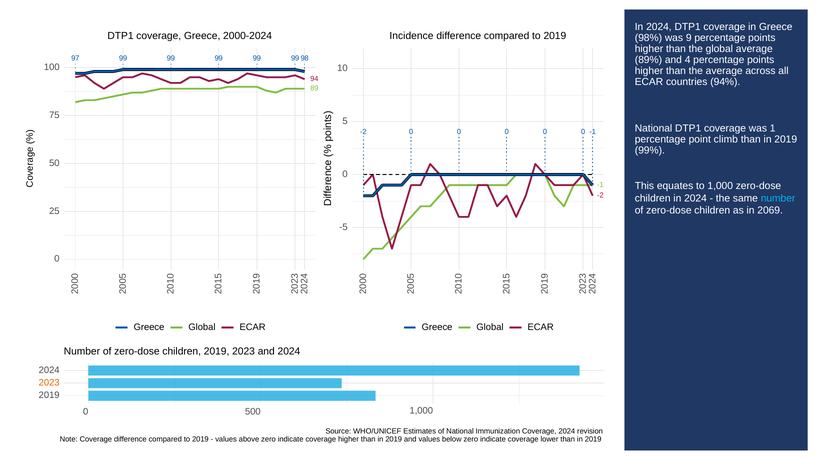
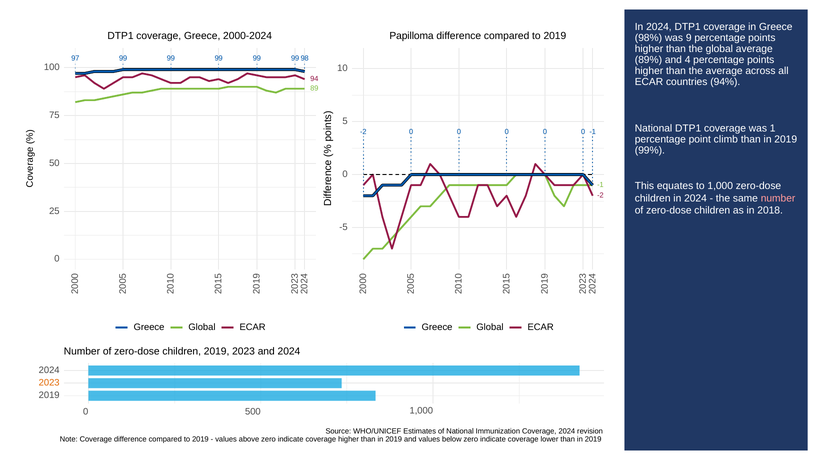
Incidence: Incidence -> Papilloma (412, 36)
number colour: light blue -> pink (778, 198)
2069: 2069 -> 2018 (770, 210)
